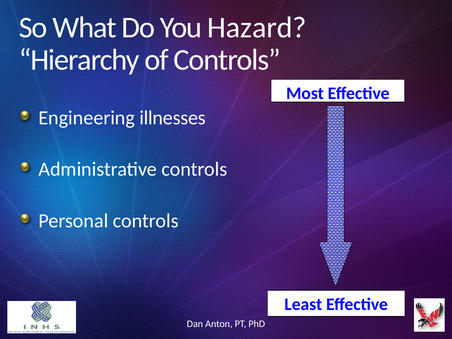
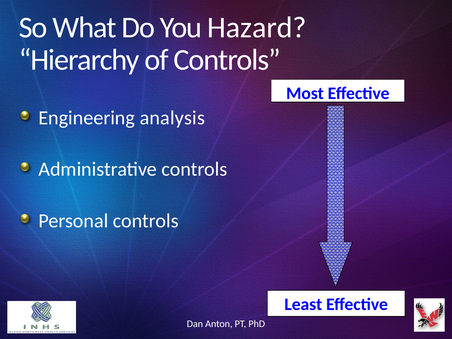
illnesses: illnesses -> analysis (172, 118)
